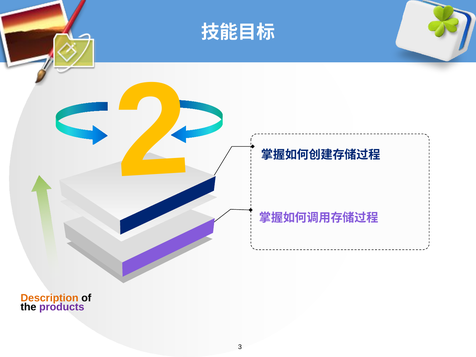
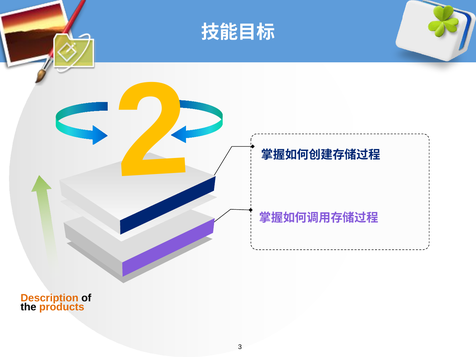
products colour: purple -> orange (62, 307)
